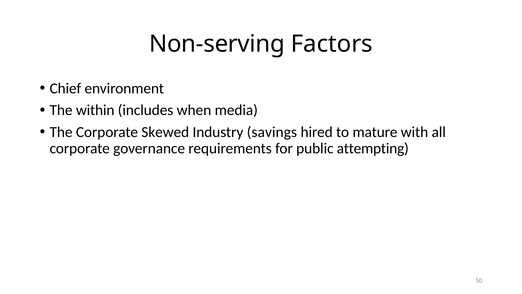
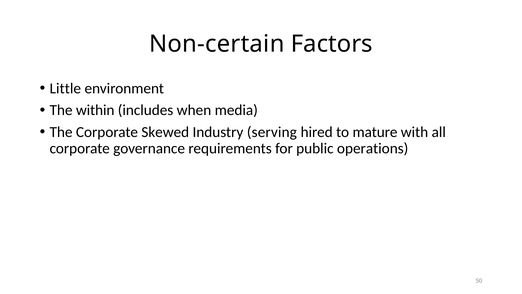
Non-serving: Non-serving -> Non-certain (217, 44)
Chief: Chief -> Little (65, 88)
savings: savings -> serving (272, 132)
attempting: attempting -> operations (373, 148)
